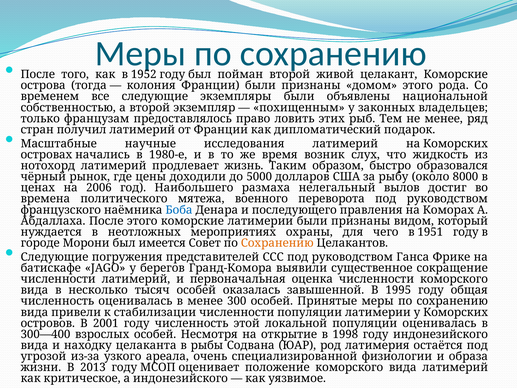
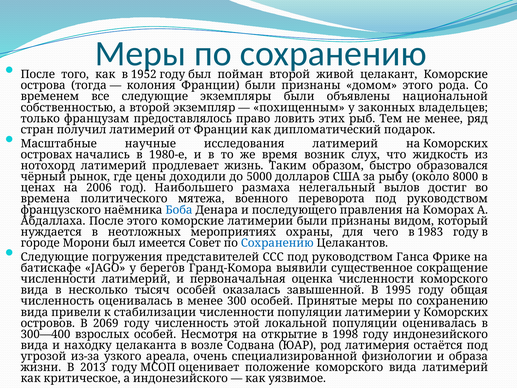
1951: 1951 -> 1983 (430, 232)
Сохранению colour: orange -> blue (277, 243)
2001: 2001 -> 2069 (106, 323)
рыбы: рыбы -> возле (207, 345)
